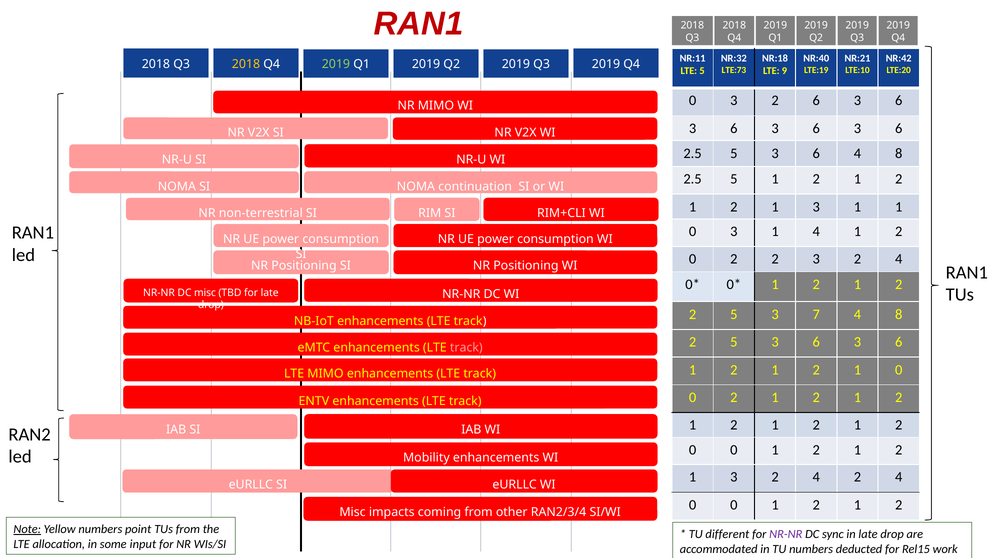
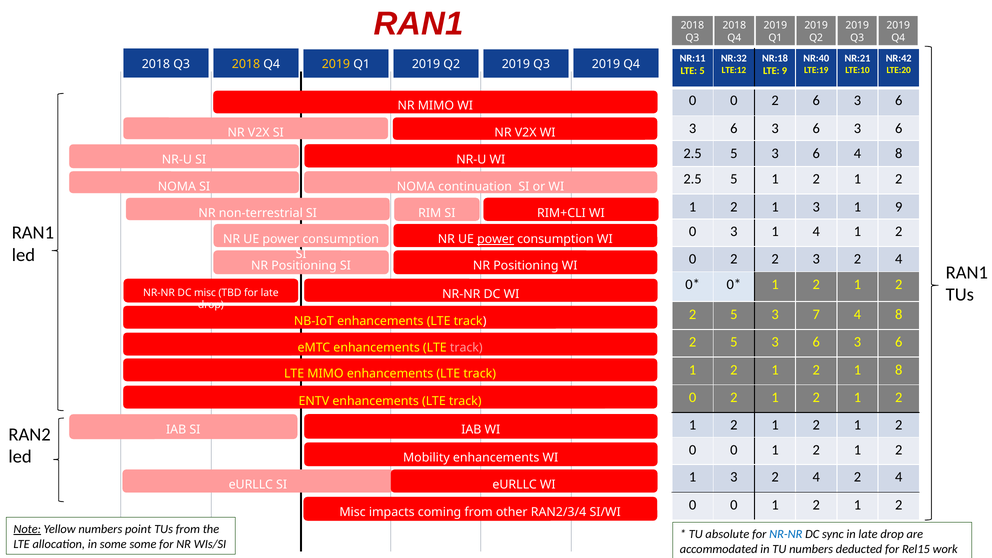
2019 colour: light green -> yellow (336, 64)
LTE:73: LTE:73 -> LTE:12 (734, 70)
3: 3 -> 0 (734, 101)
1 1: 1 -> 9 (899, 207)
power underline: none -> present (496, 239)
2 1 0: 0 -> 8 (899, 370)
different: different -> absolute (727, 534)
NR-NR colour: purple -> blue (786, 534)
some input: input -> some (143, 544)
